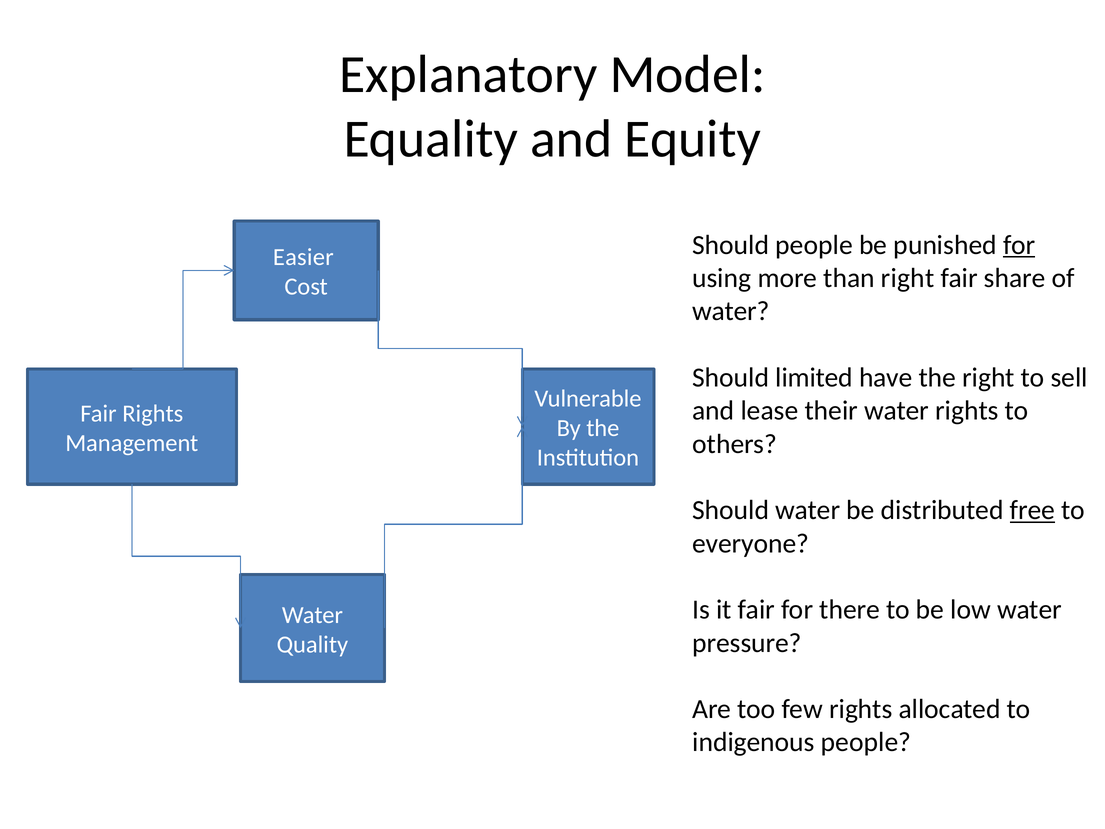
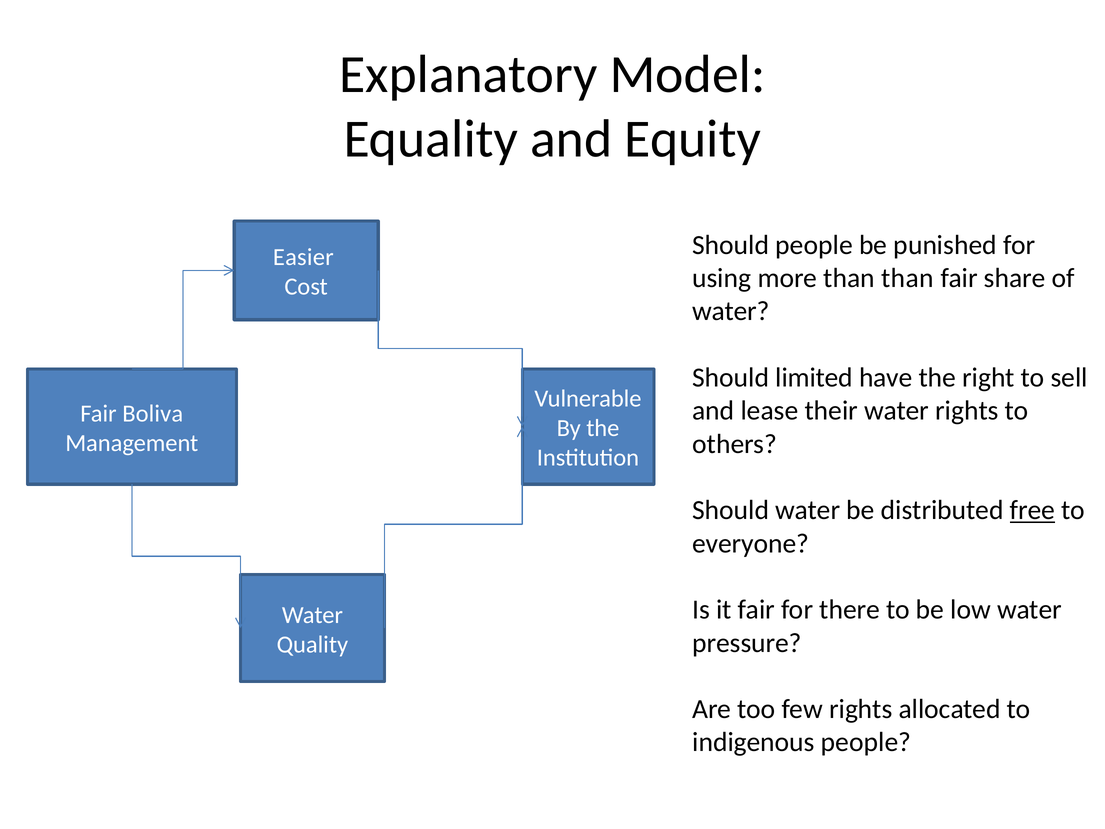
for underline: present -> none (1019, 245)
than right: right -> than (908, 278)
Fair Rights: Rights -> Boliva (153, 414)
